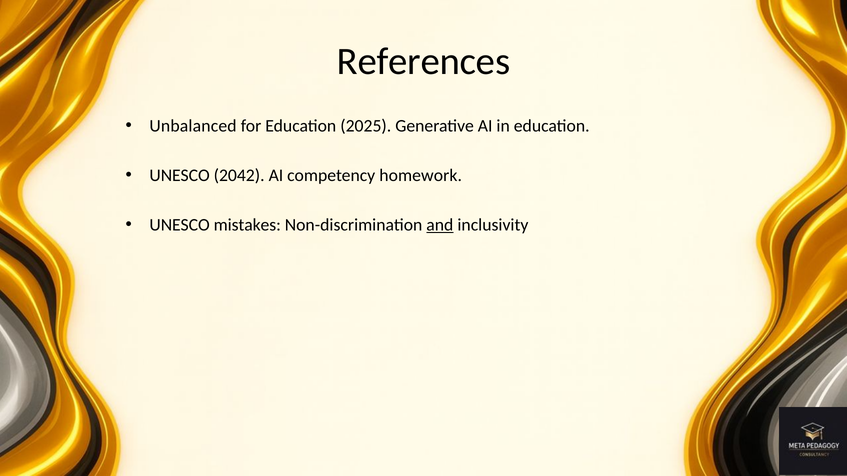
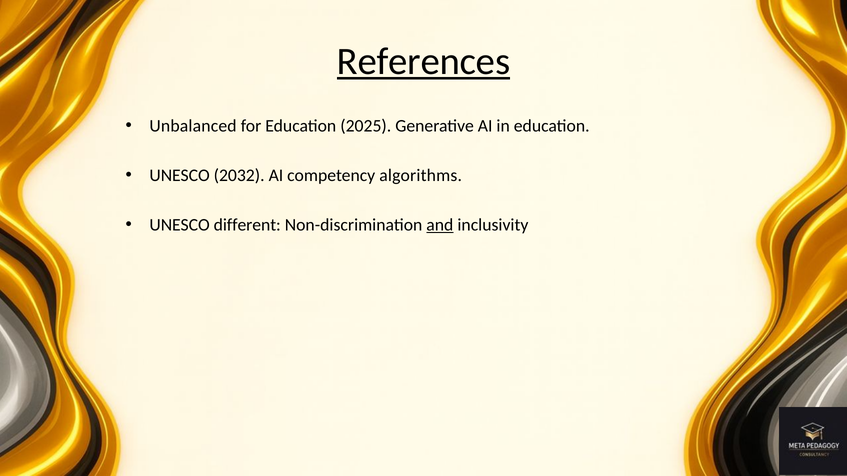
References underline: none -> present (424, 61)
2042: 2042 -> 2032 (239, 176)
homework: homework -> algorithms (421, 176)
mistakes: mistakes -> different (247, 225)
